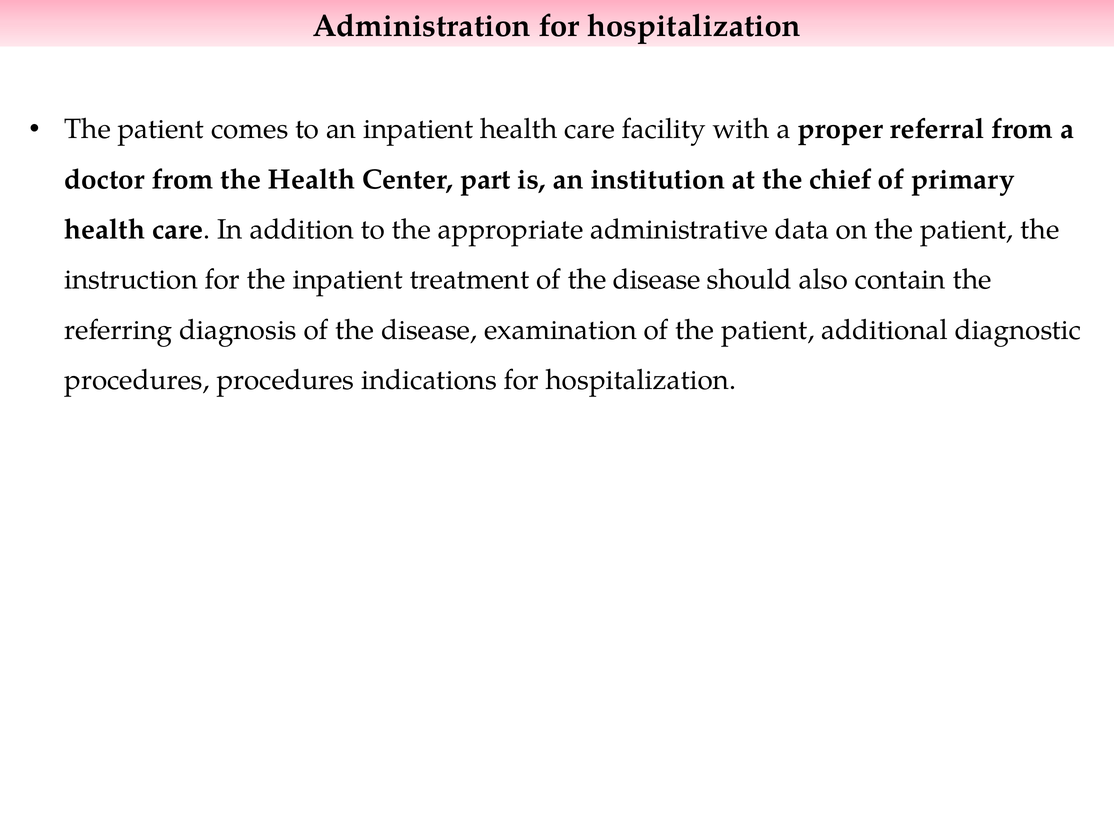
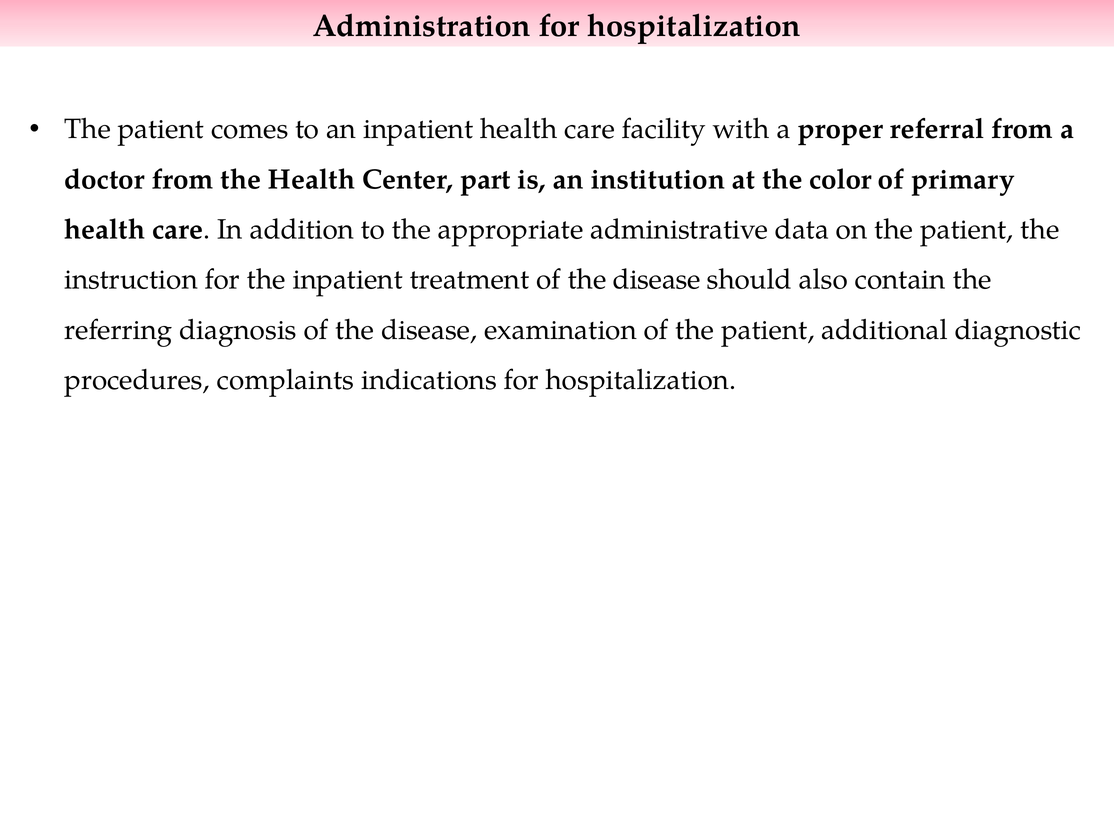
chief: chief -> color (840, 179)
procedures procedures: procedures -> complaints (285, 380)
